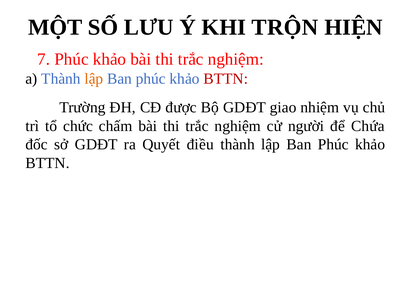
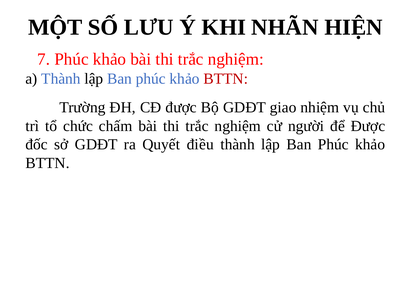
TRỘN: TRỘN -> NHÃN (285, 27)
lập colour: orange -> black (94, 79)
để Chứa: Chứa -> Được (368, 126)
